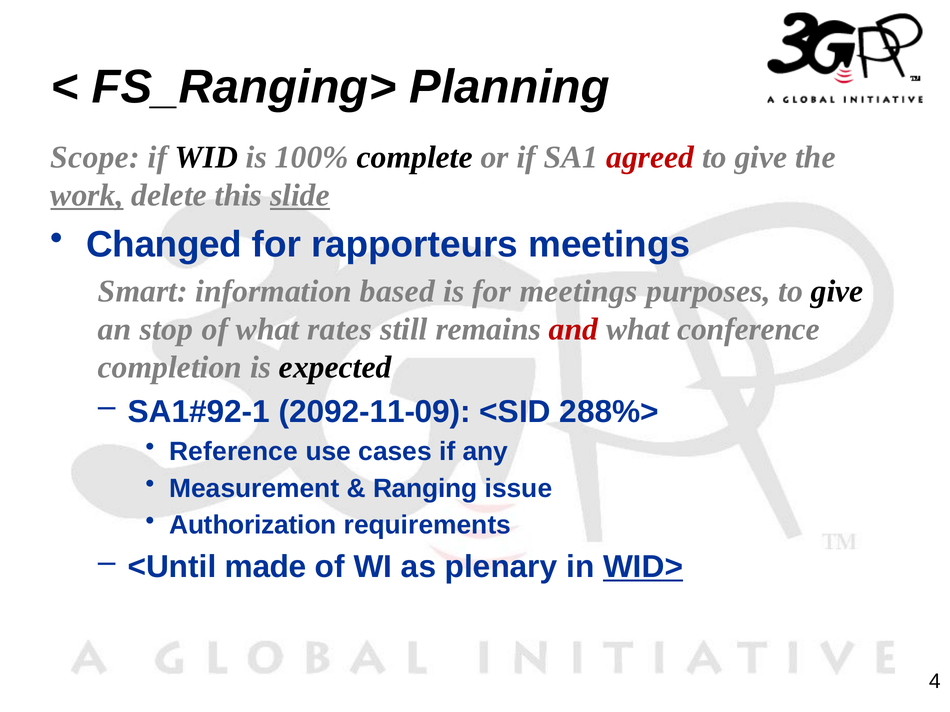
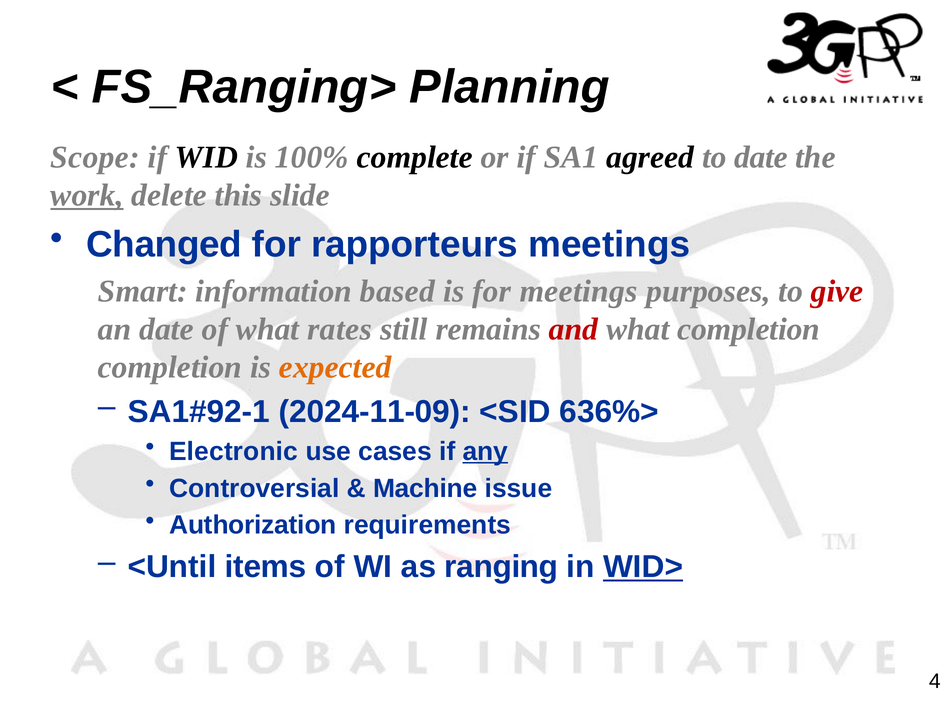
agreed colour: red -> black (650, 158)
give: give -> date (761, 158)
slide underline: present -> none (300, 196)
give colour: black -> red (837, 292)
an stop: stop -> date (167, 330)
what conference: conference -> completion (749, 330)
expected colour: black -> orange (335, 368)
2092‑11‑09: 2092‑11‑09 -> 2024‑11‑09 (375, 412)
288%>: 288%> -> 636%> (609, 412)
Reference: Reference -> Electronic (234, 452)
any underline: none -> present (485, 452)
Measurement: Measurement -> Controversial (254, 489)
Ranging: Ranging -> Machine (425, 489)
made: made -> items (266, 567)
plenary: plenary -> ranging (501, 567)
